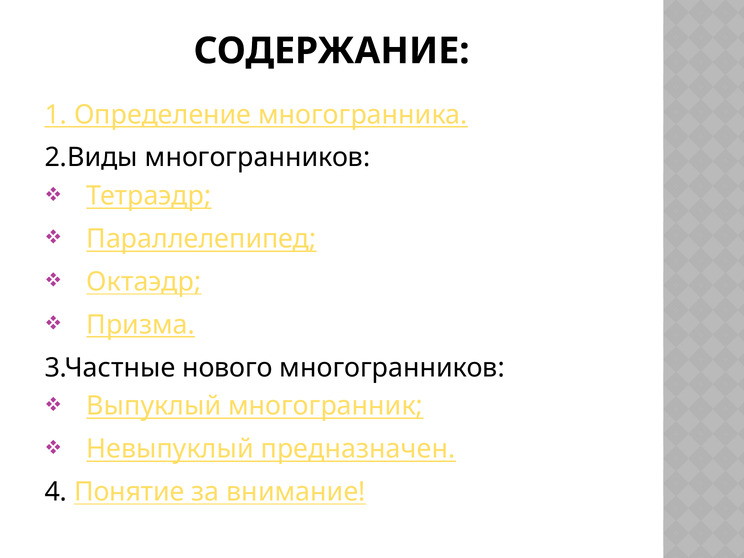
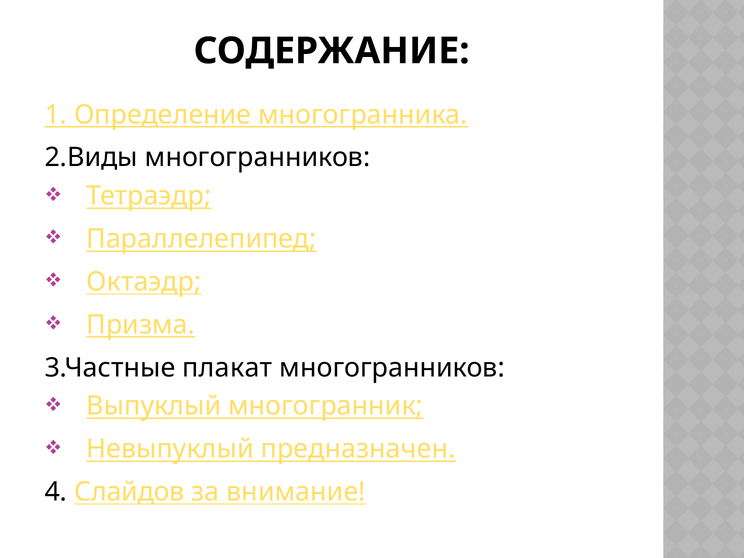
нового: нового -> плакат (227, 368)
Понятие: Понятие -> Слайдов (129, 492)
